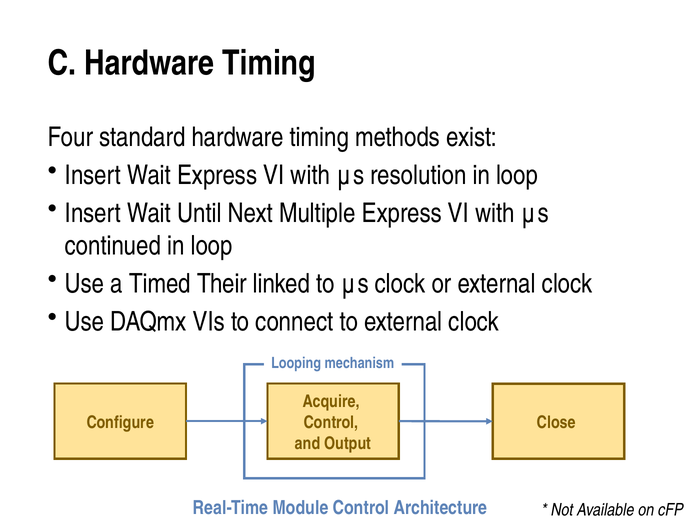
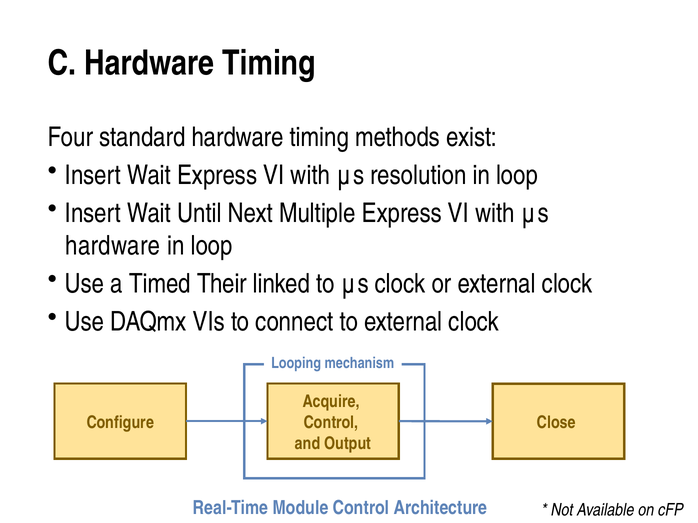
continued: continued -> hardware (113, 246)
